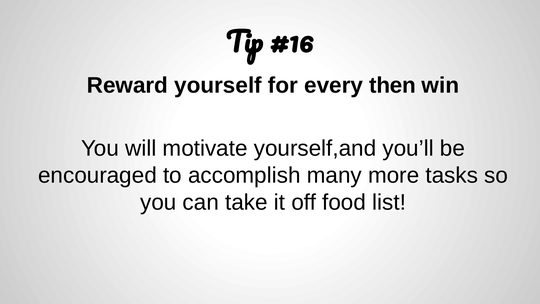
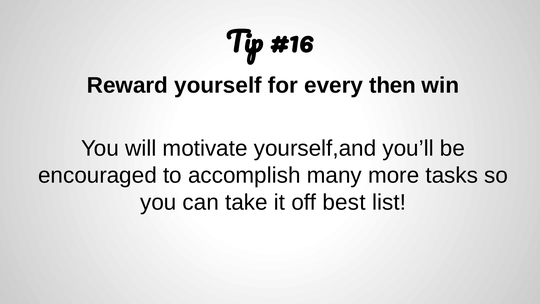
food: food -> best (344, 202)
